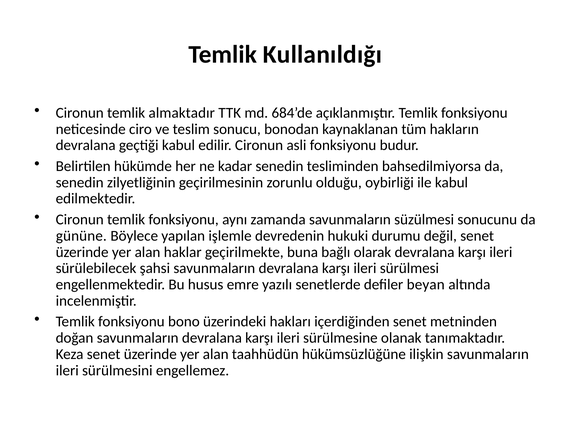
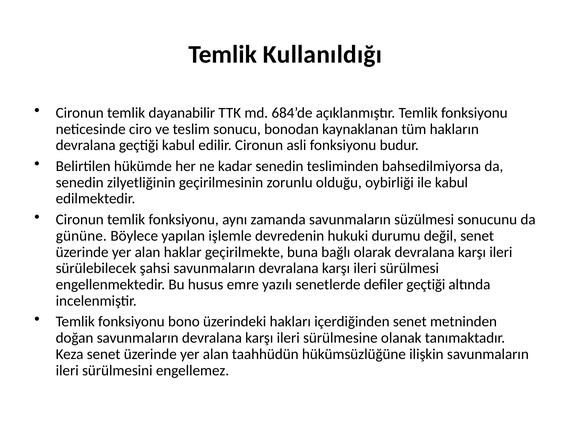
almaktadır: almaktadır -> dayanabilir (182, 113)
defiler beyan: beyan -> geçtiği (426, 285)
